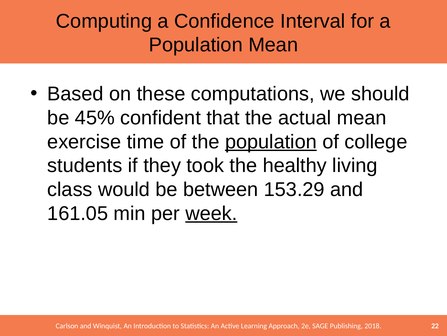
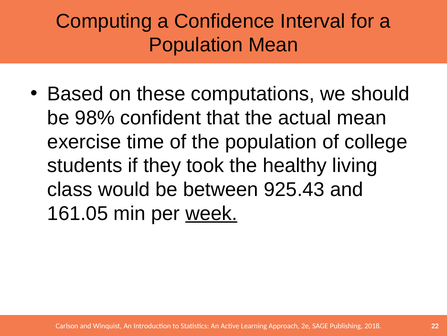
45%: 45% -> 98% (95, 118)
population underline: present -> none (271, 141)
153.29: 153.29 -> 925.43 (294, 189)
